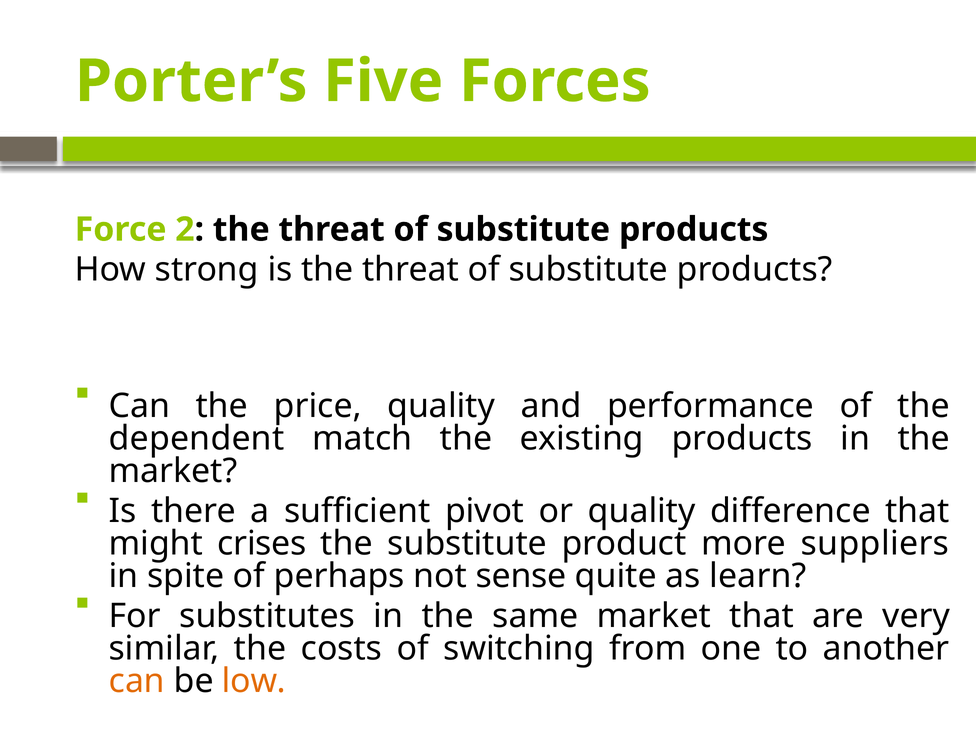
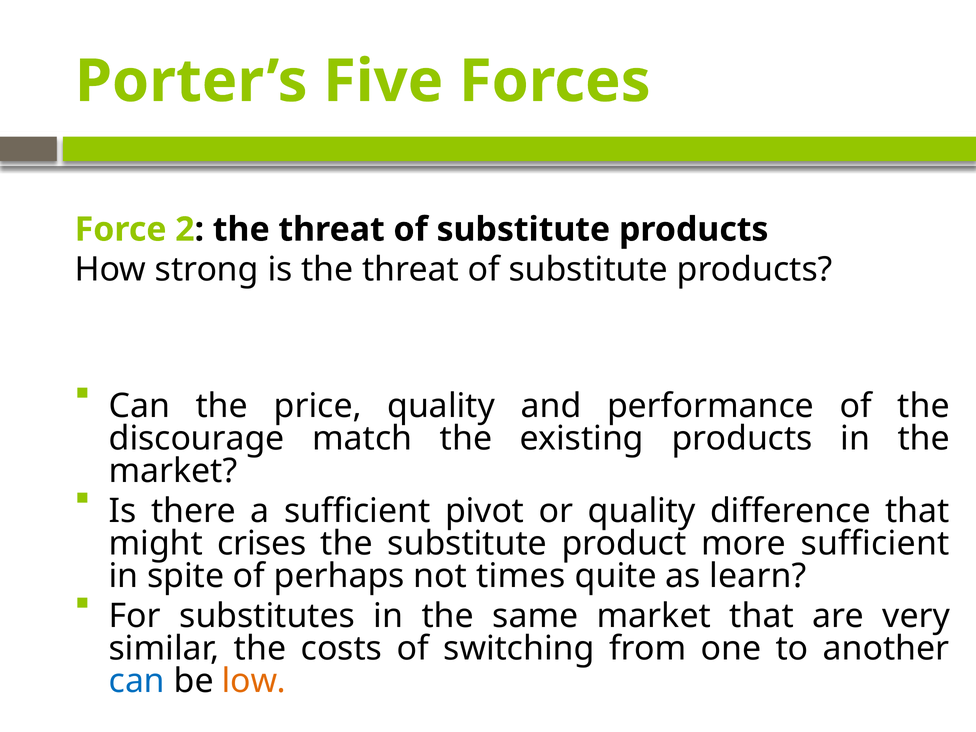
dependent: dependent -> discourage (197, 439)
more suppliers: suppliers -> sufficient (875, 544)
sense: sense -> times (521, 576)
can colour: orange -> blue (137, 681)
